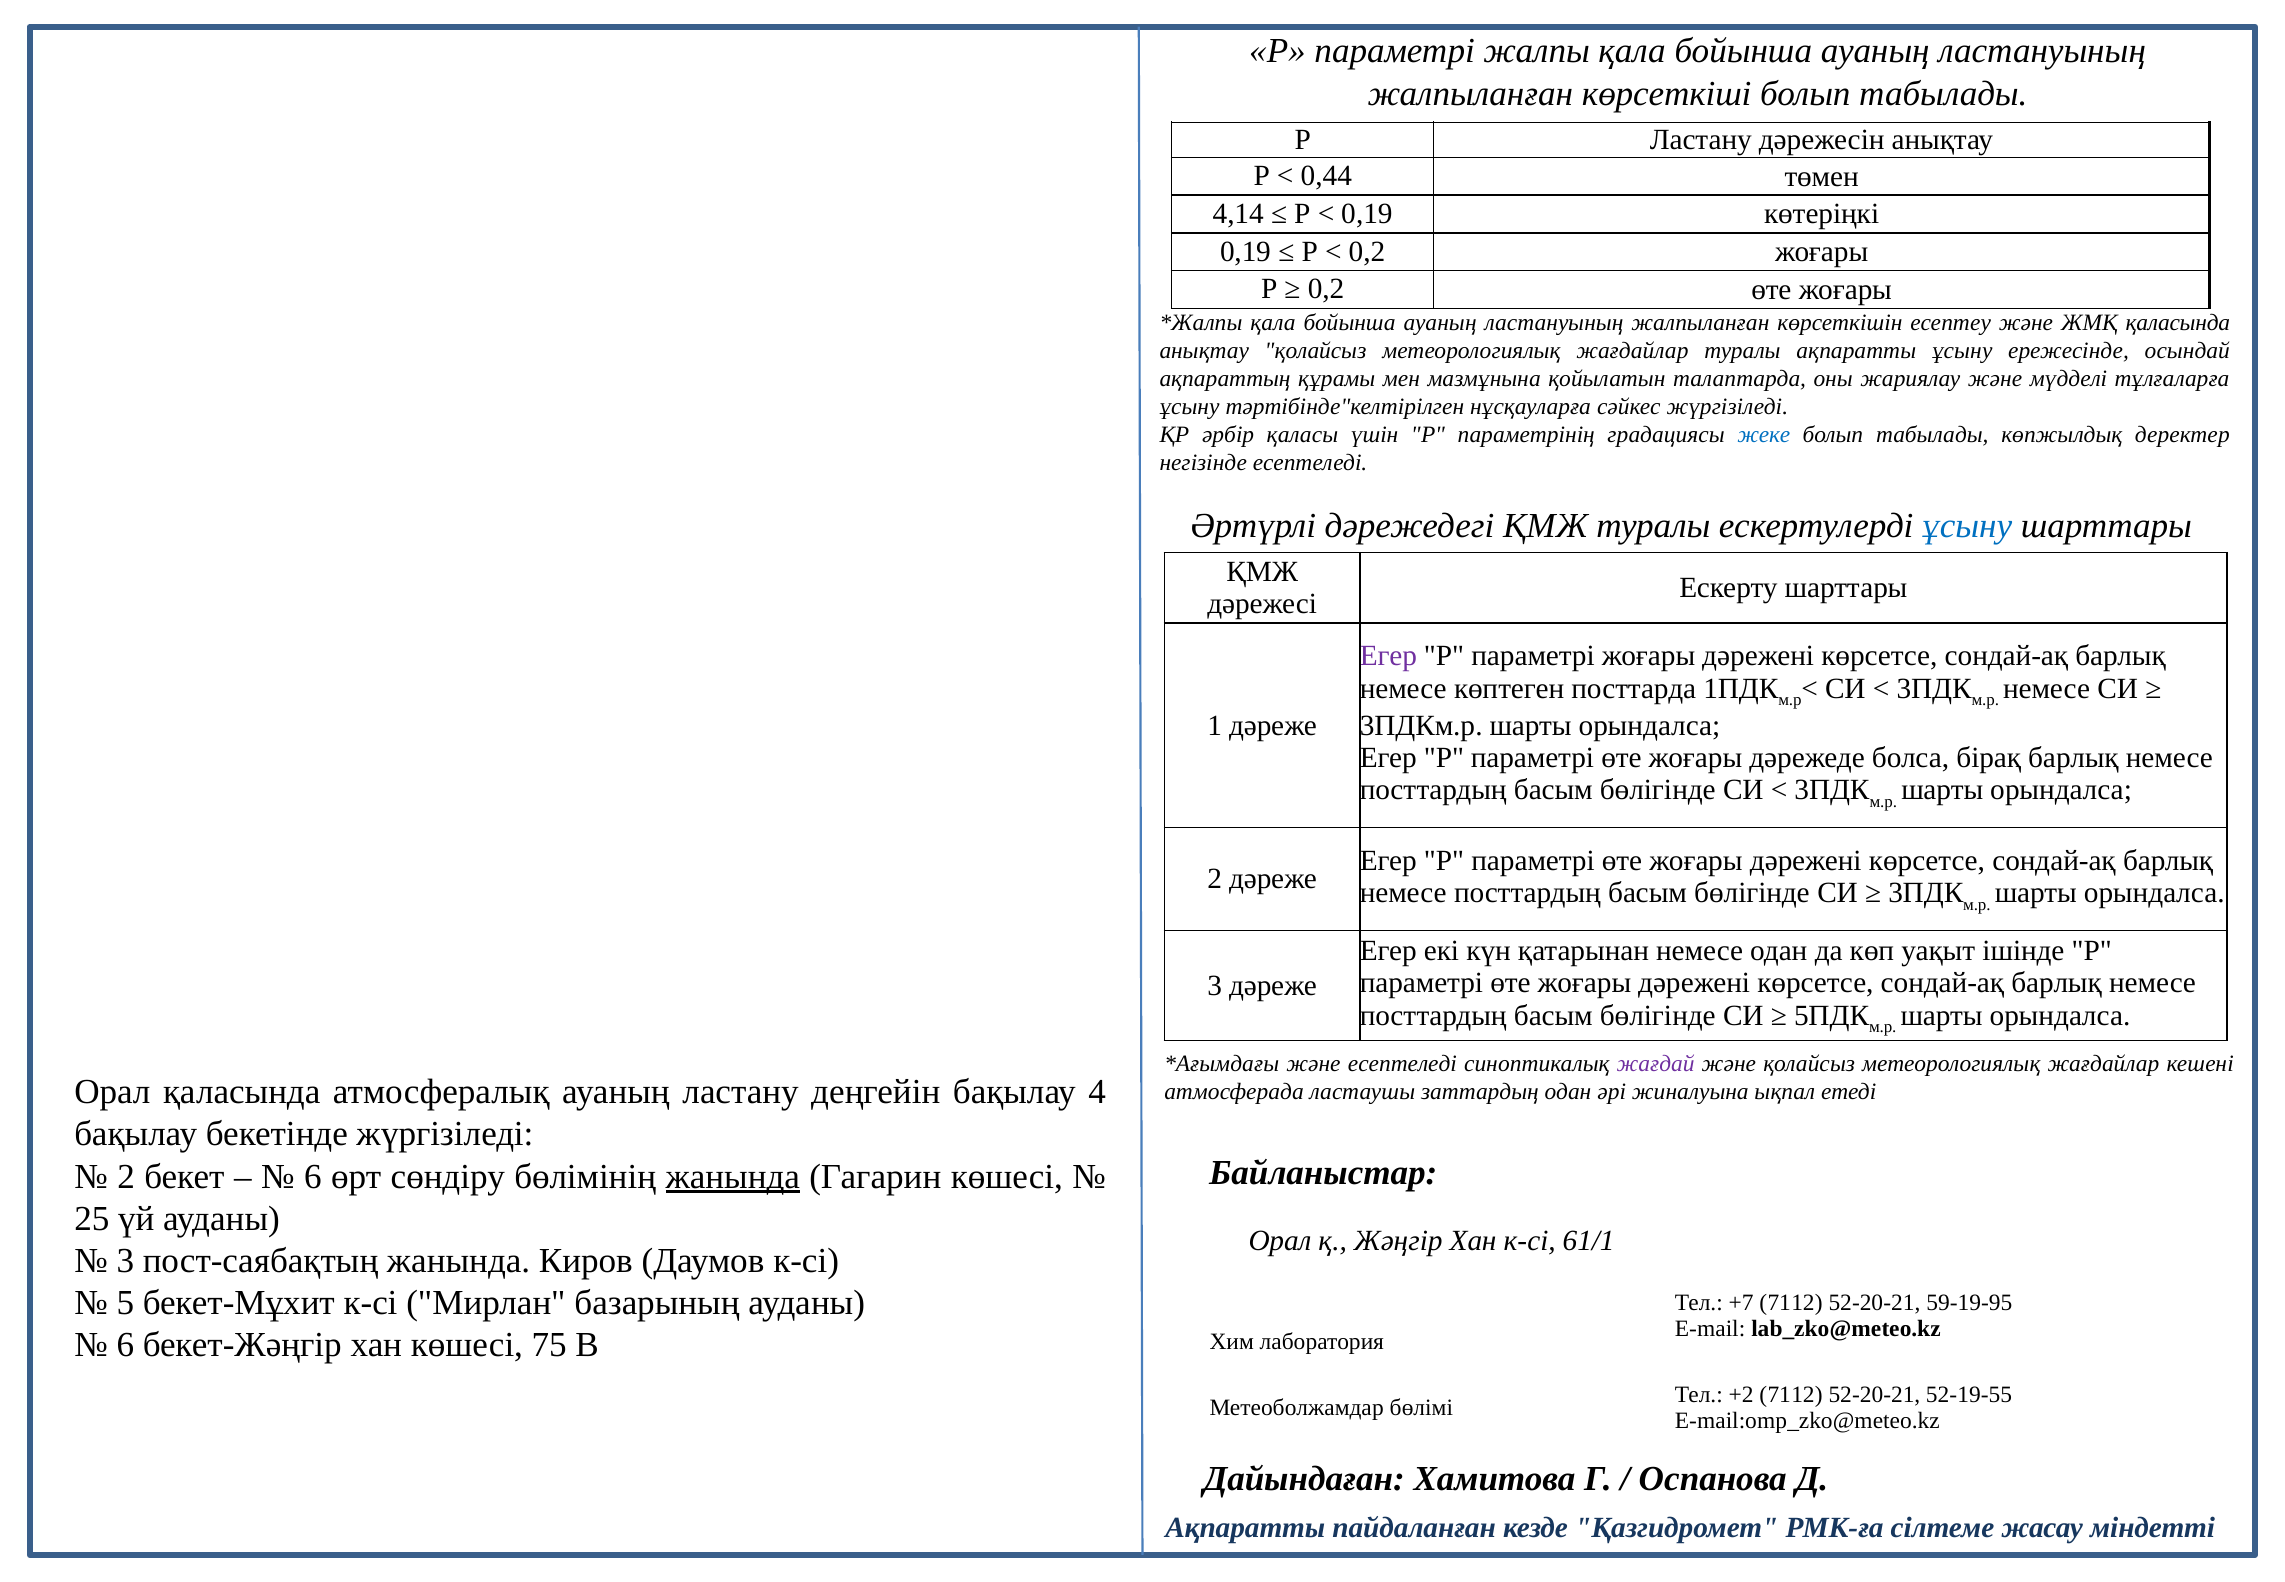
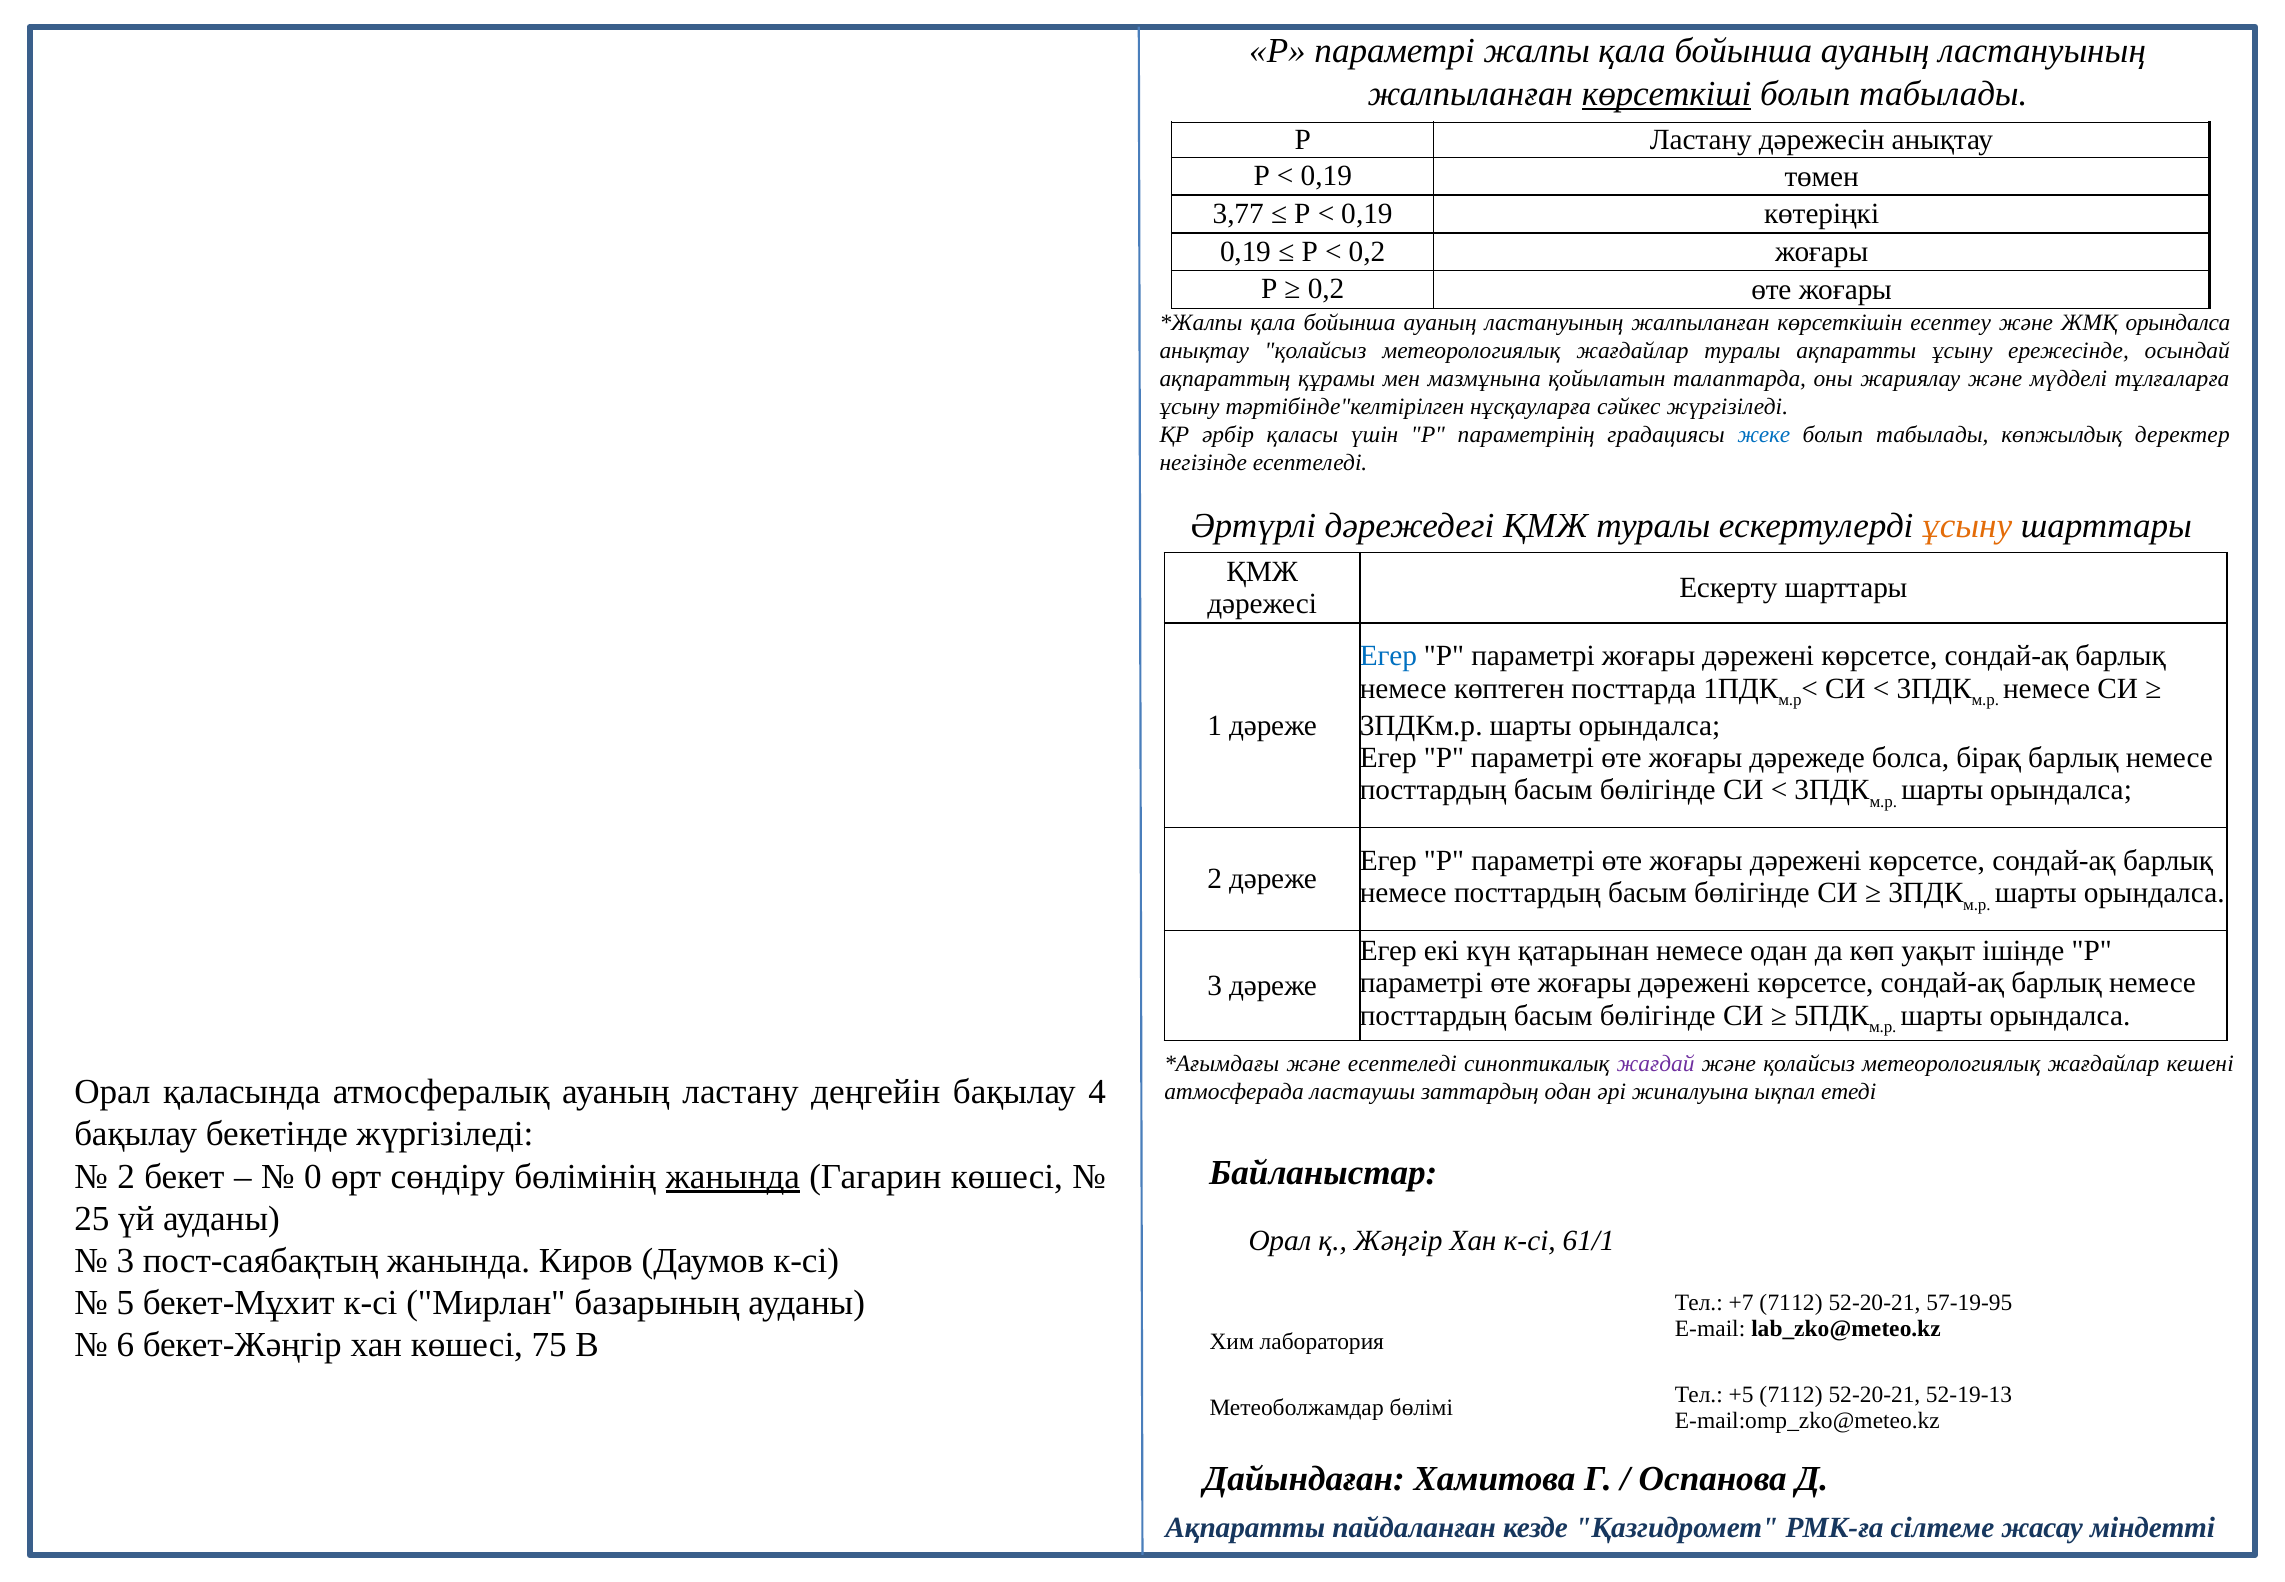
көрсеткіші underline: none -> present (1667, 94)
0,44: 0,44 -> 0,19 (1326, 176)
4,14: 4,14 -> 3,77 (1238, 214)
ЖМҚ қаласында: қаласында -> орындалса (2178, 323)
ұсыну colour: blue -> orange (1967, 526)
Егер colour: purple -> blue (1388, 656)
6: 6 -> 0 (313, 1176)
59-19-95: 59-19-95 -> 57-19-95 (1969, 1303)
+2: +2 -> +5 (1741, 1394)
52-19-55: 52-19-55 -> 52-19-13 (1969, 1394)
